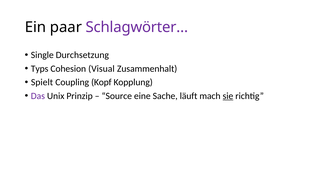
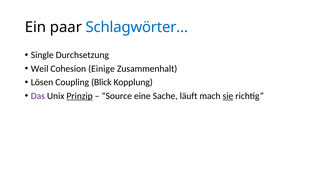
Schlagwörter… colour: purple -> blue (137, 27)
Typs: Typs -> Weil (40, 69)
Visual: Visual -> Einige (101, 69)
Spielt: Spielt -> Lösen (42, 82)
Kopf: Kopf -> Blick (101, 82)
Prinzip underline: none -> present (80, 96)
